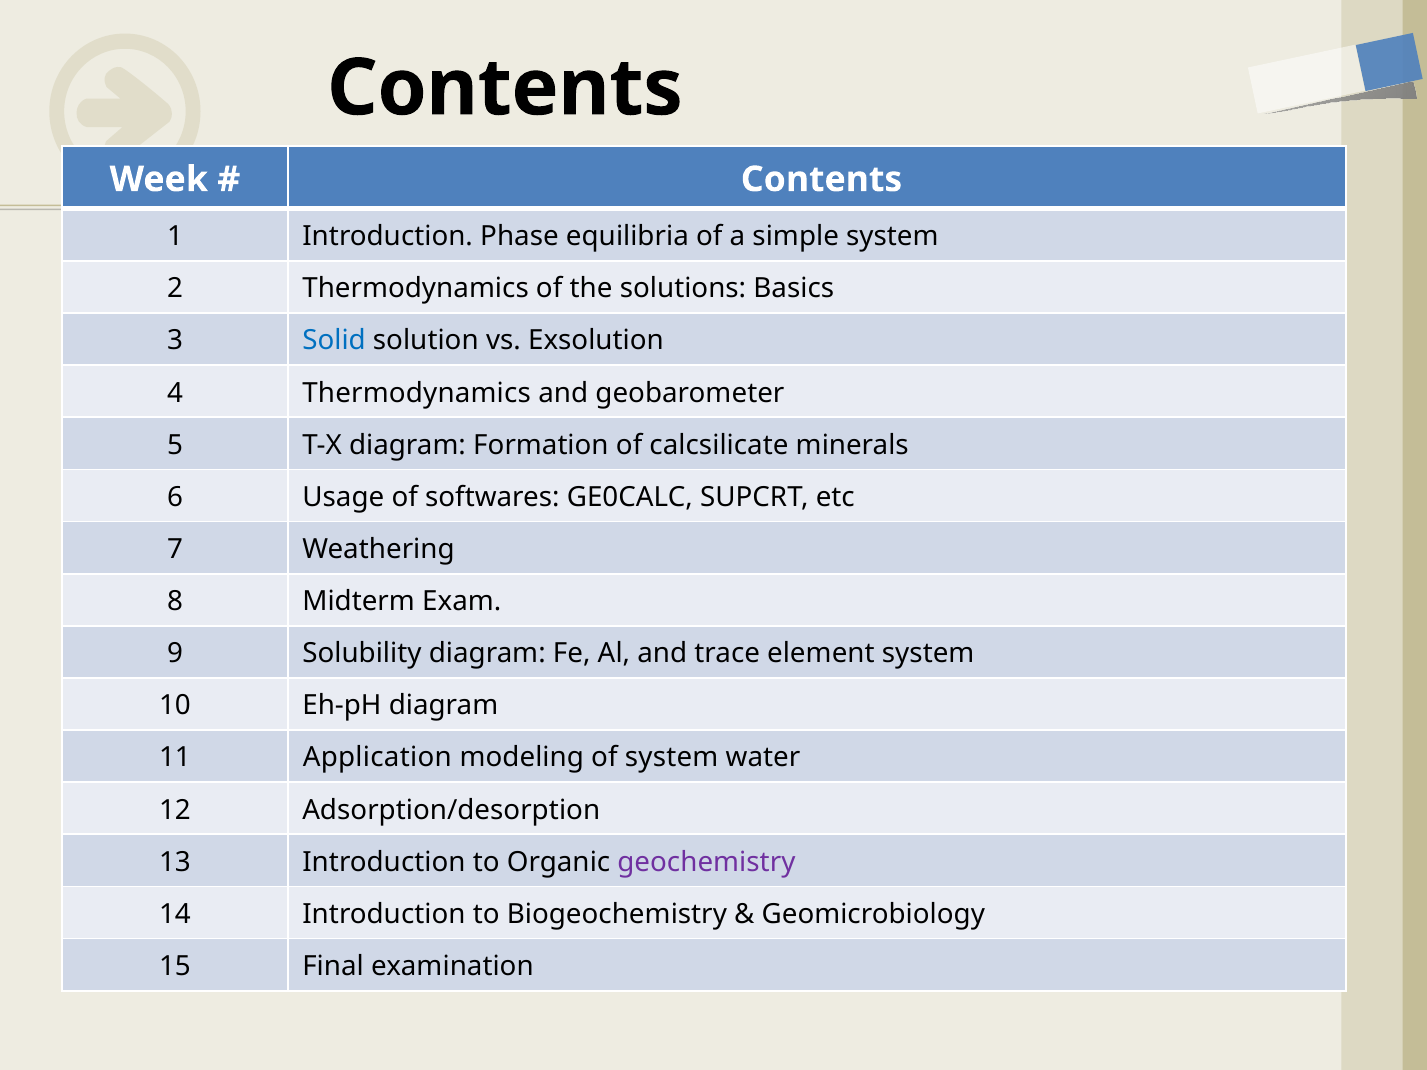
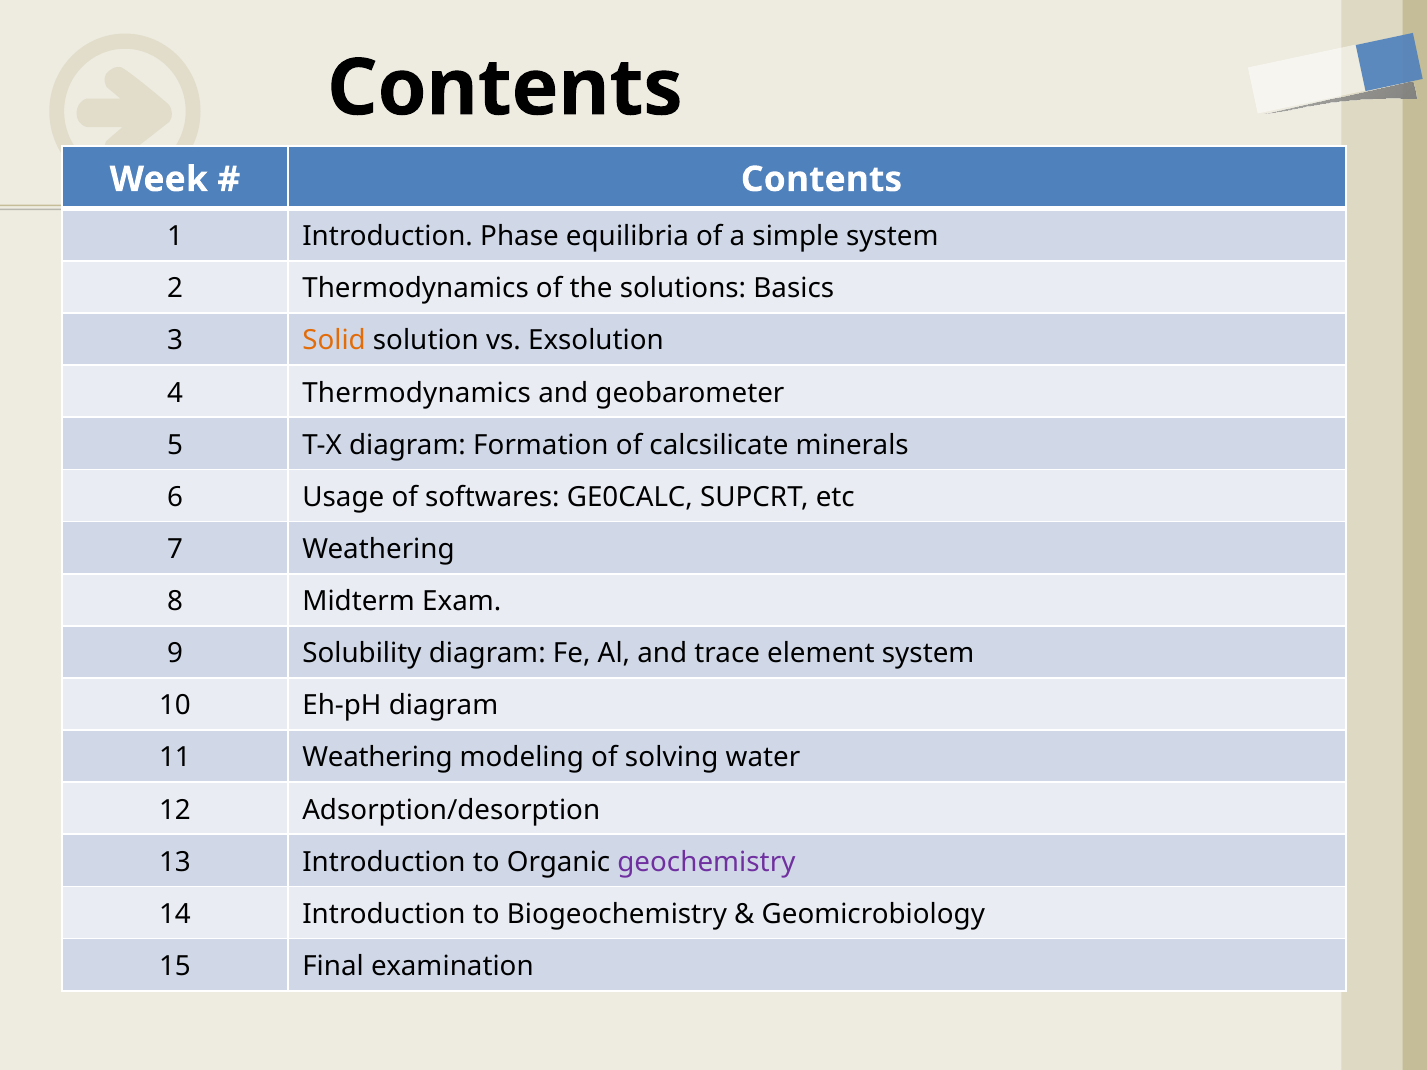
Solid colour: blue -> orange (334, 341)
11 Application: Application -> Weathering (378, 758)
of system: system -> solving (672, 758)
